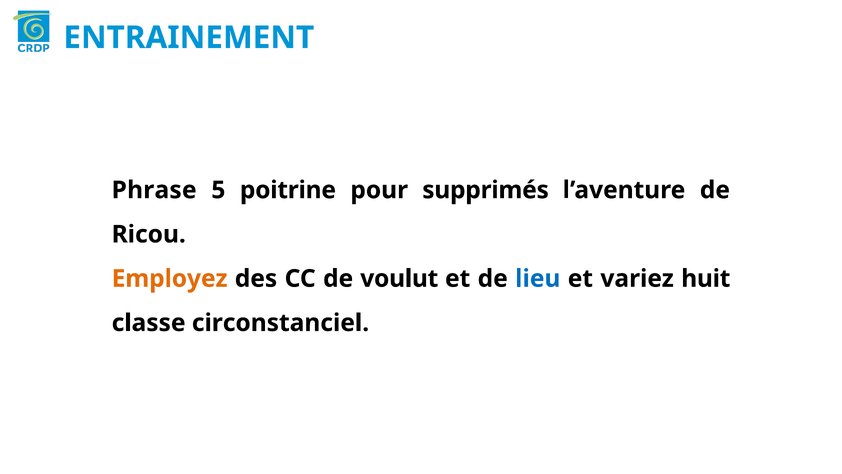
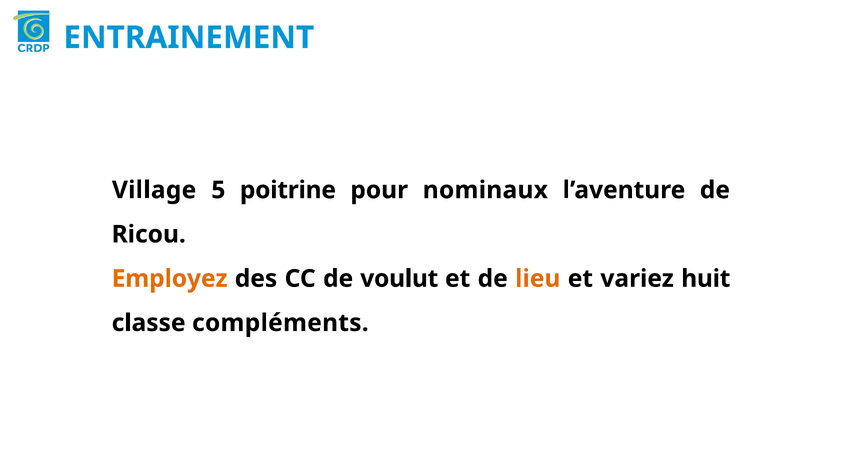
Phrase: Phrase -> Village (154, 190)
supprimés: supprimés -> nominaux (485, 190)
lieu colour: blue -> orange (538, 278)
circonstanciel: circonstanciel -> compléments (280, 323)
